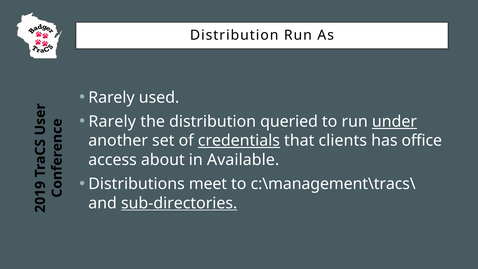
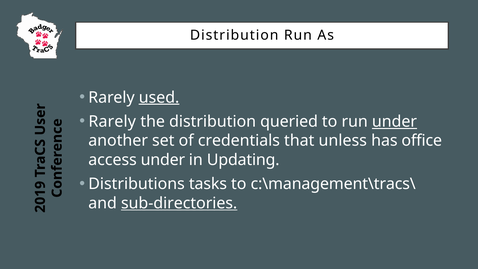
used underline: none -> present (159, 97)
credentials underline: present -> none (239, 141)
clients: clients -> unless (343, 141)
access about: about -> under (163, 160)
Available: Available -> Updating (243, 160)
meet: meet -> tasks (208, 184)
